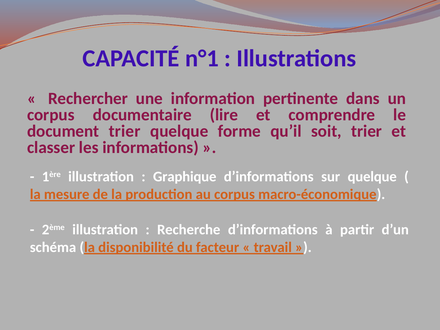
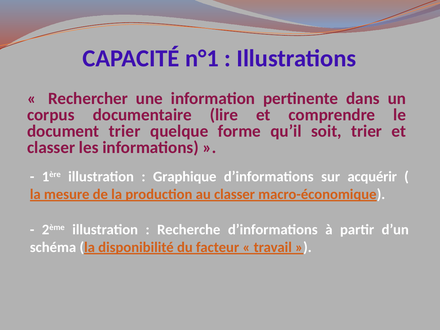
sur quelque: quelque -> acquérir (372, 177)
au corpus: corpus -> classer (235, 194)
